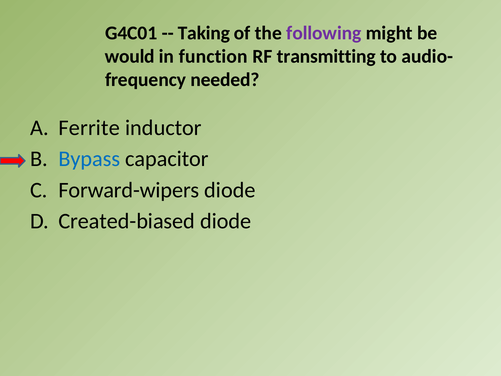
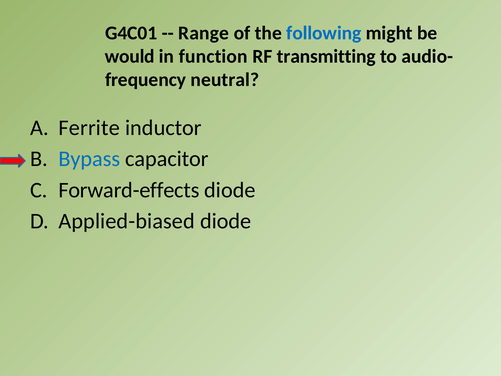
Taking: Taking -> Range (204, 33)
following colour: purple -> blue (324, 33)
needed: needed -> neutral (225, 80)
Forward-wipers: Forward-wipers -> Forward-effects (129, 190)
Created-biased: Created-biased -> Applied-biased (127, 221)
